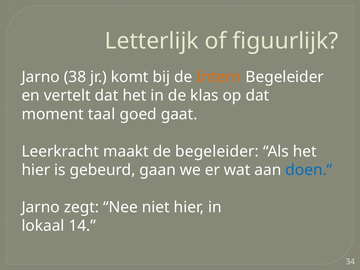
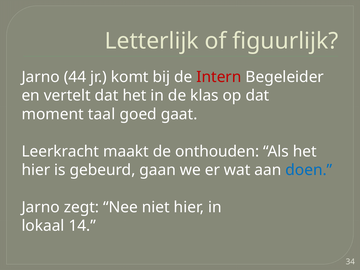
38: 38 -> 44 (75, 77)
Intern colour: orange -> red (219, 77)
de begeleider: begeleider -> onthouden (217, 151)
